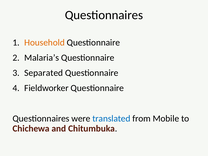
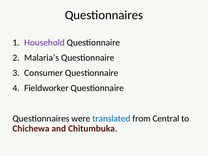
Household colour: orange -> purple (44, 43)
Separated: Separated -> Consumer (44, 73)
Mobile: Mobile -> Central (166, 118)
